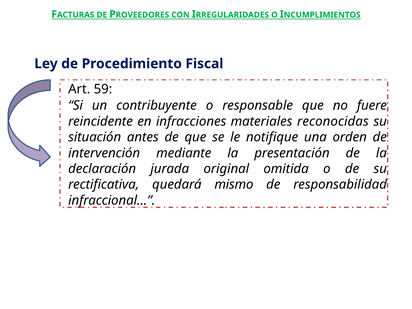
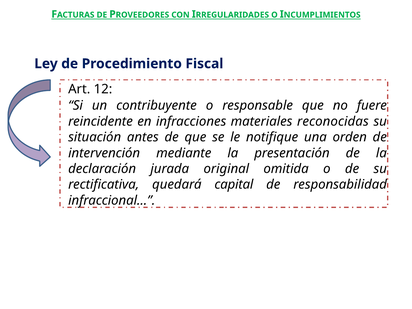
59: 59 -> 12 (103, 89)
mismo: mismo -> capital (234, 185)
